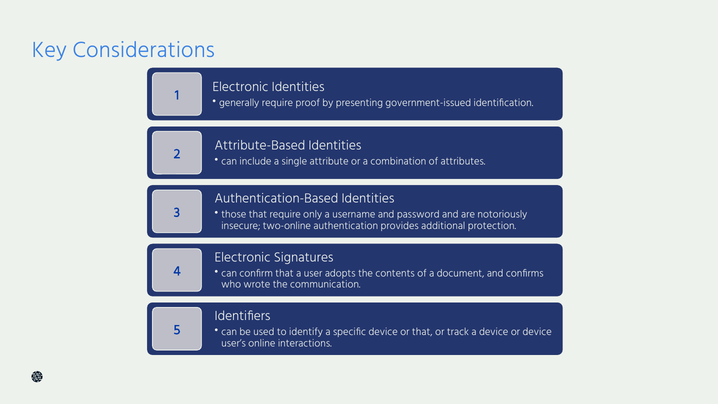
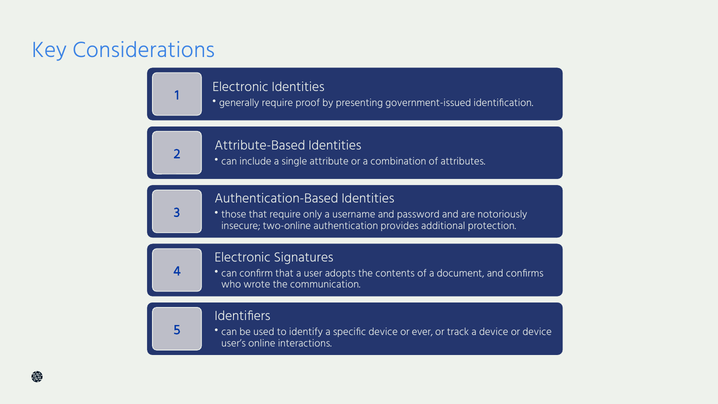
or that: that -> ever (422, 332)
